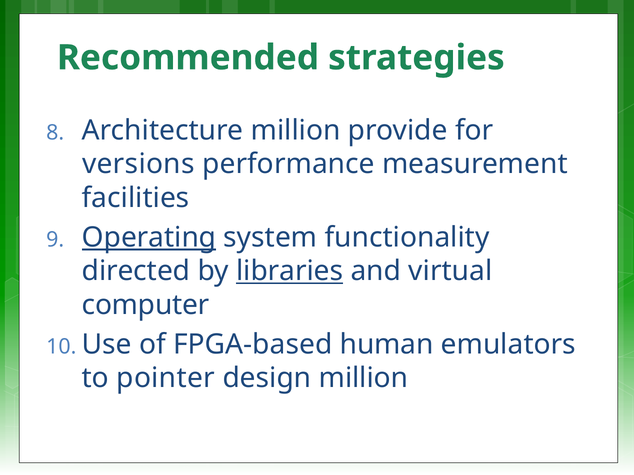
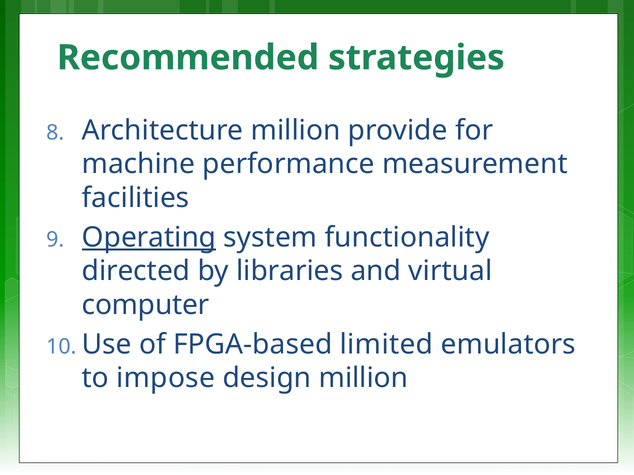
versions: versions -> machine (139, 164)
libraries underline: present -> none (290, 271)
human: human -> limited (386, 345)
pointer: pointer -> impose (166, 379)
